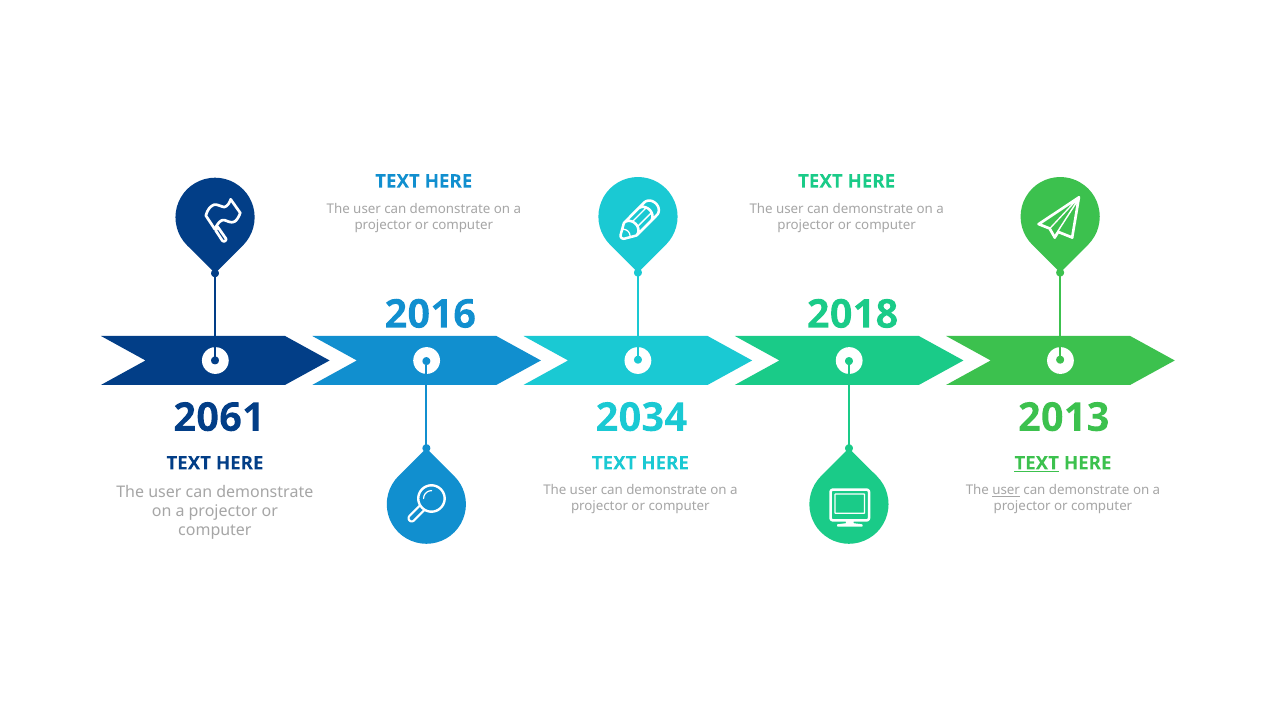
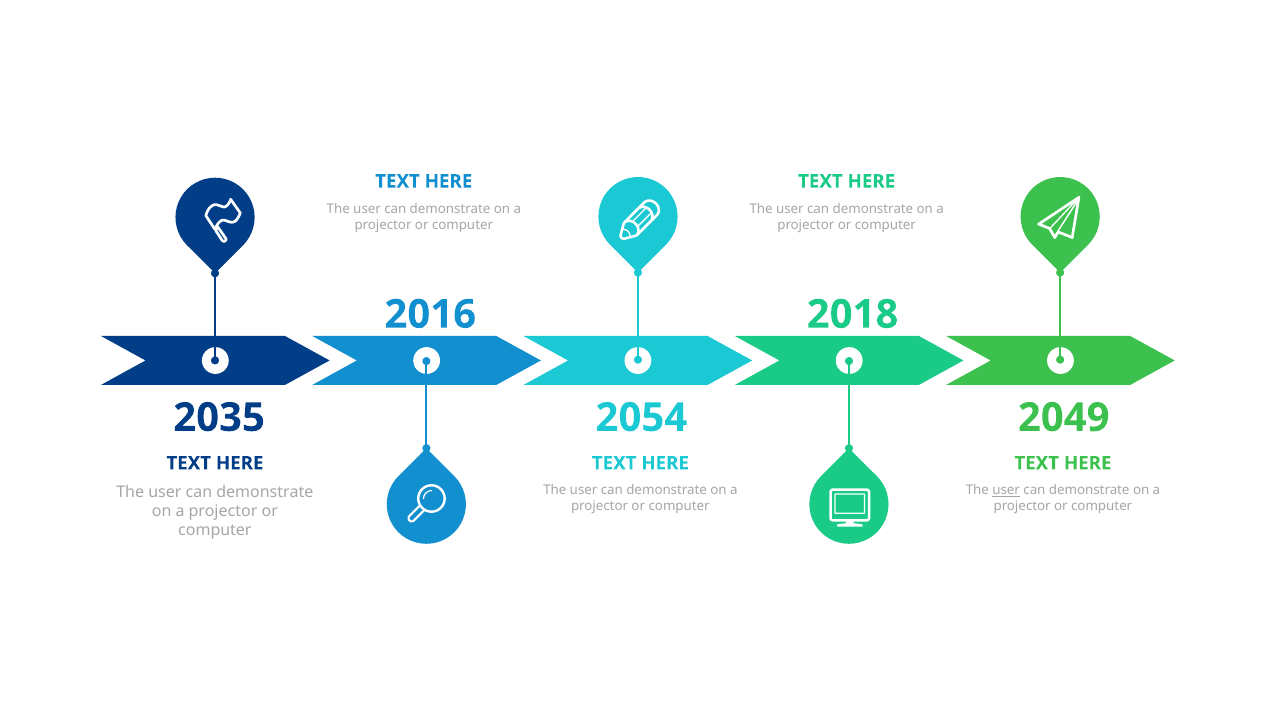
2061: 2061 -> 2035 (219, 418)
2034: 2034 -> 2054 (641, 418)
2013: 2013 -> 2049 (1064, 418)
TEXT underline: present -> none (1037, 463)
